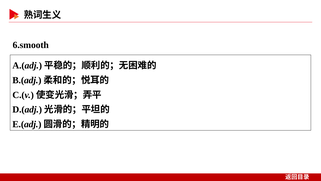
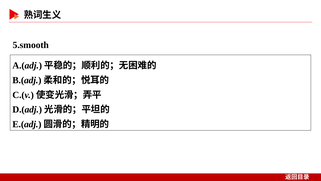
6.smooth: 6.smooth -> 5.smooth (31, 45)
